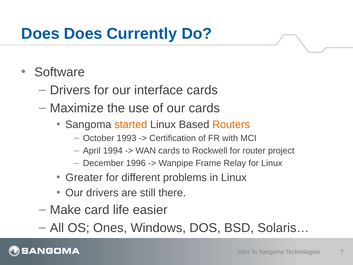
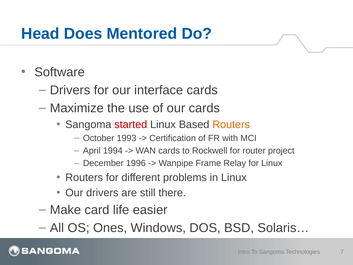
Does: Does -> Head (40, 34)
Currently: Currently -> Mentored (142, 34)
started colour: orange -> red (131, 124)
Greater: Greater -> Routers (84, 177)
